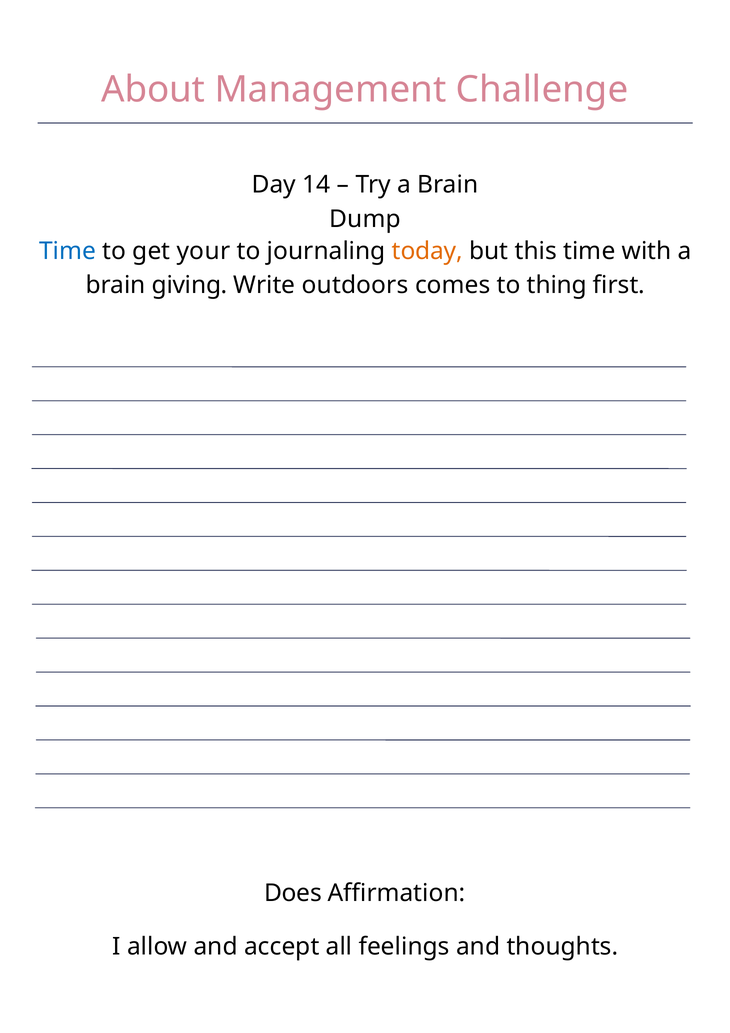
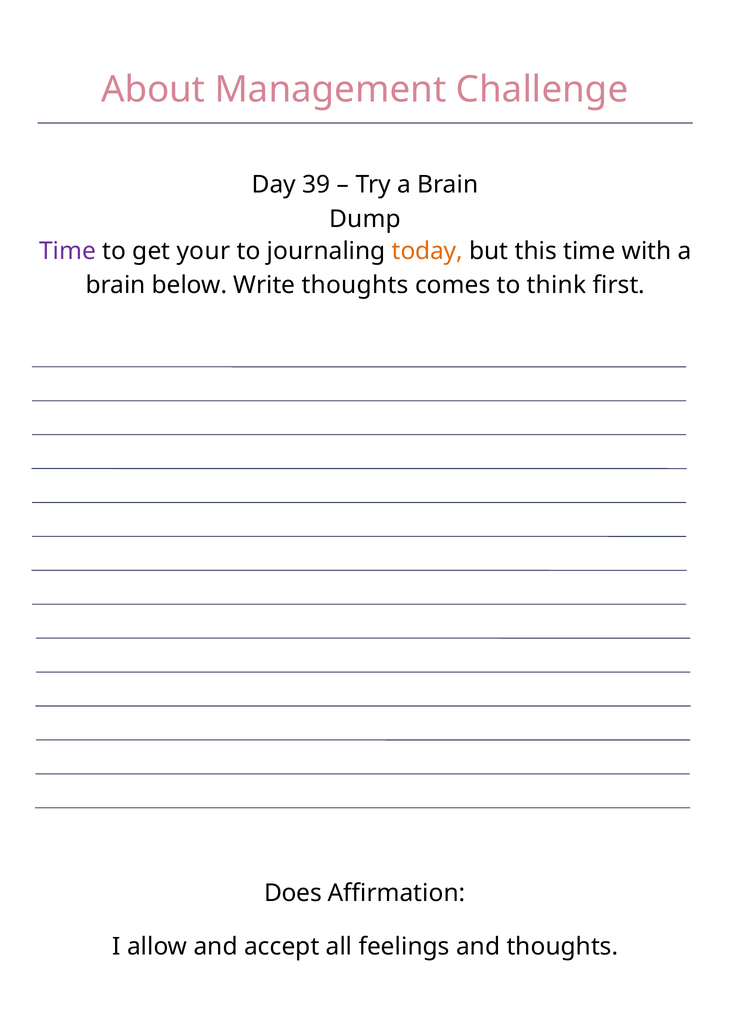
14: 14 -> 39 (316, 185)
Time colour: blue -> purple (67, 251)
giving: giving -> below (190, 285)
Write outdoors: outdoors -> thoughts (355, 285)
thing: thing -> think (557, 285)
